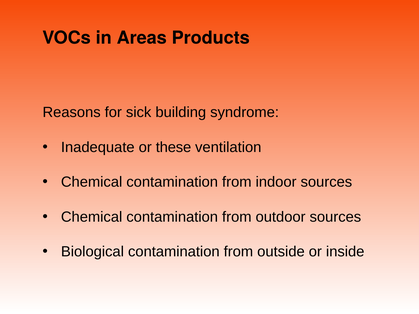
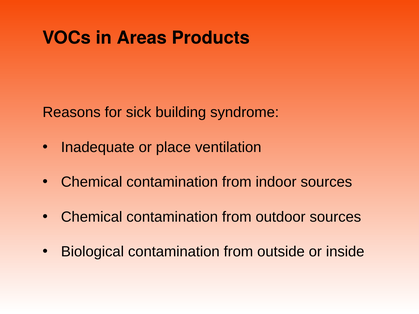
these: these -> place (173, 147)
